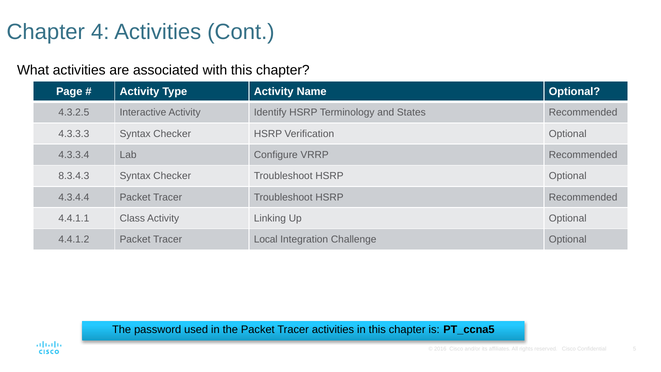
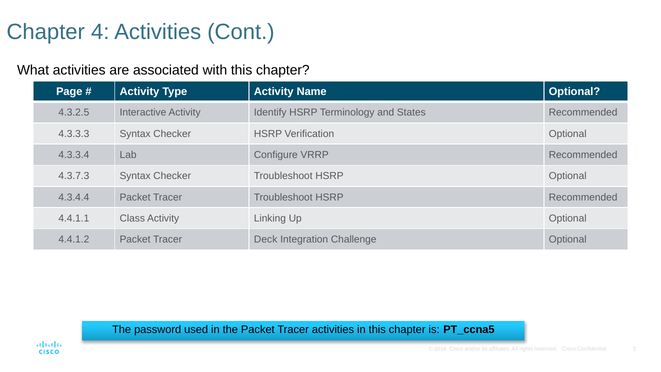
8.3.4.3: 8.3.4.3 -> 4.3.7.3 (74, 176)
Local: Local -> Deck (266, 239)
